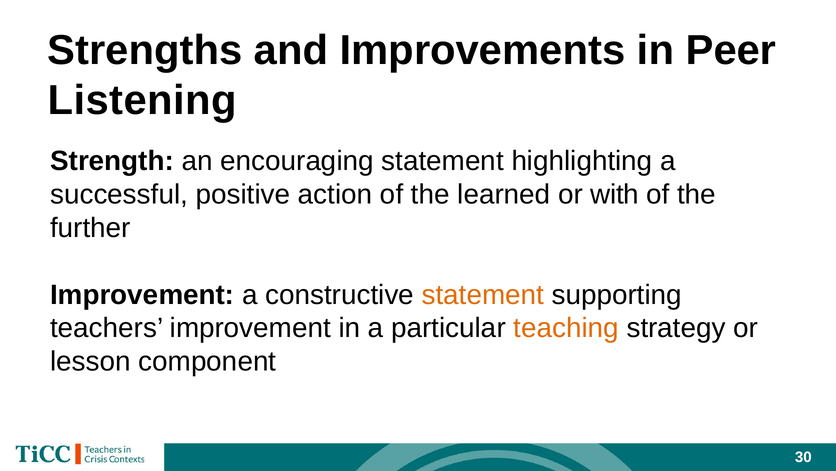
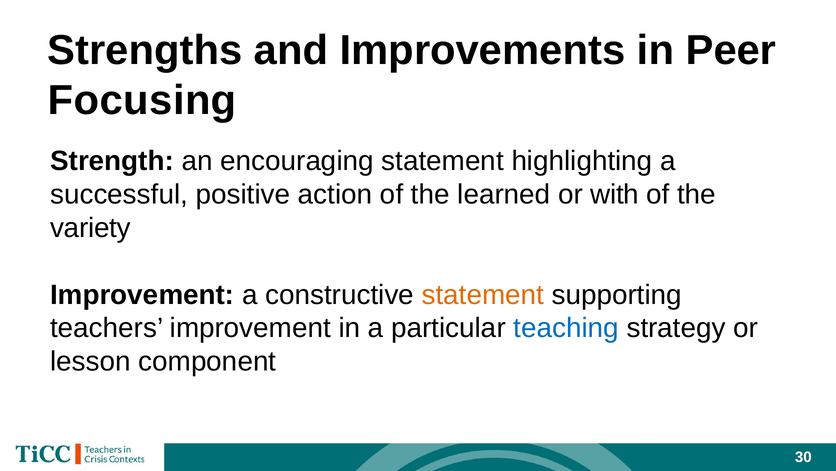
Listening: Listening -> Focusing (142, 100)
further: further -> variety (91, 227)
teaching colour: orange -> blue (566, 328)
